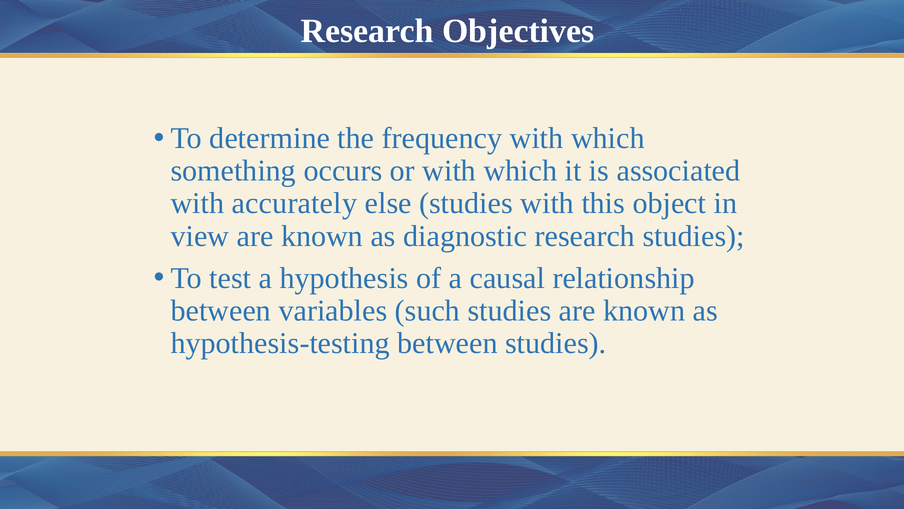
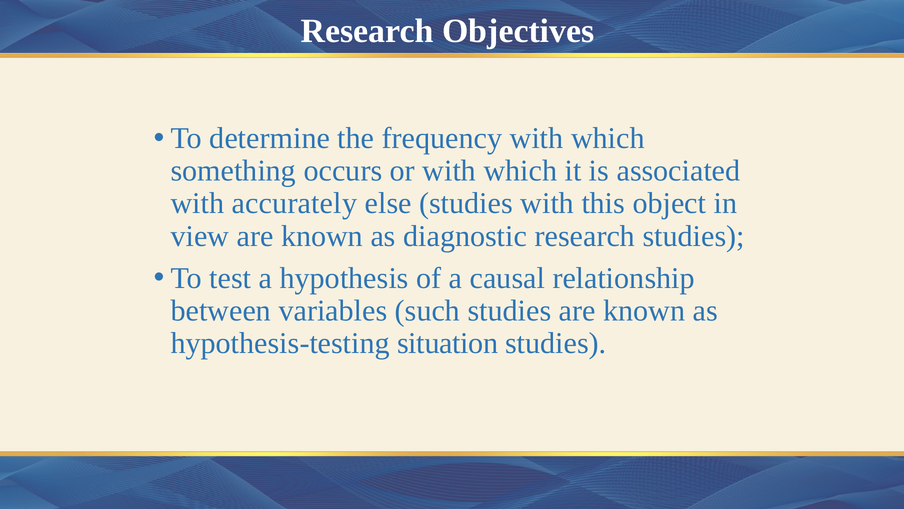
hypothesis-testing between: between -> situation (448, 343)
